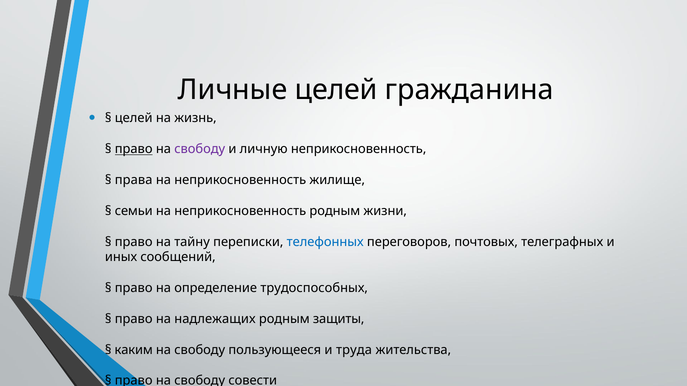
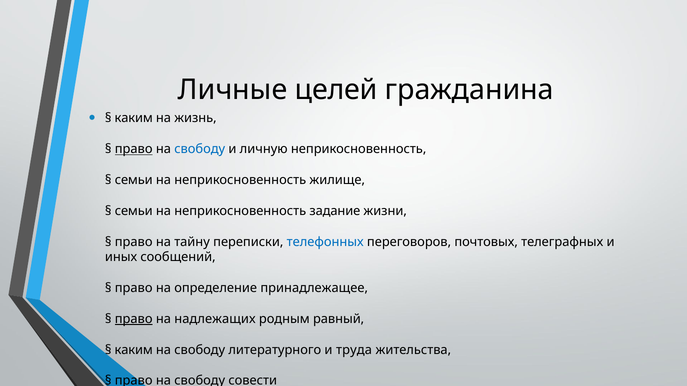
целей: целей -> каким (134, 118)
свободу colour: purple -> blue (200, 149)
права: права -> семьи (134, 180)
неприкосновенность родным: родным -> задание (335, 211)
трудоспособных: трудоспособных -> принадлежащее (314, 288)
право underline: none -> present (134, 319)
защиты: защиты -> равный (339, 319)
пользующееся: пользующееся -> литературного (275, 350)
